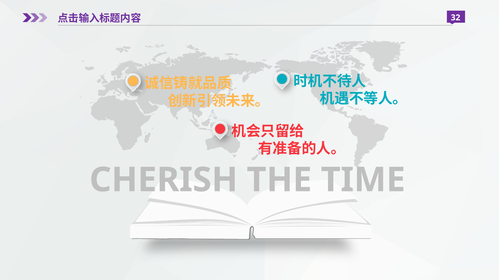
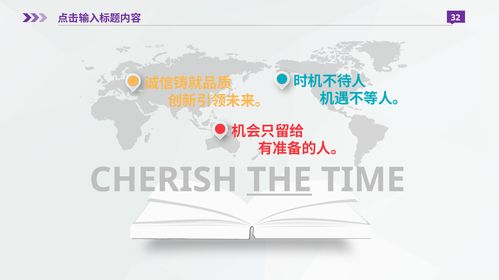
THE underline: none -> present (279, 180)
